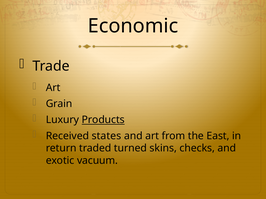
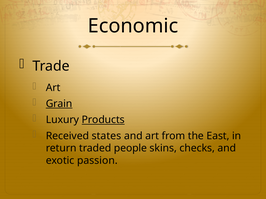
Grain underline: none -> present (59, 104)
turned: turned -> people (130, 149)
vacuum: vacuum -> passion (97, 161)
